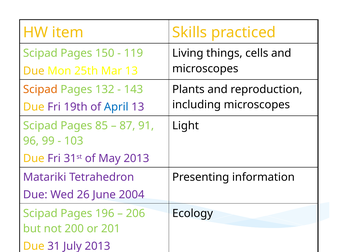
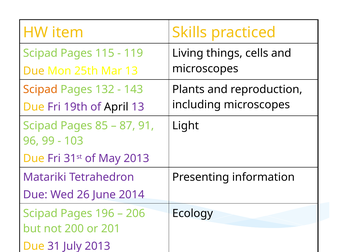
150: 150 -> 115 (105, 53)
April colour: blue -> black (116, 107)
2004: 2004 -> 2014 (132, 195)
